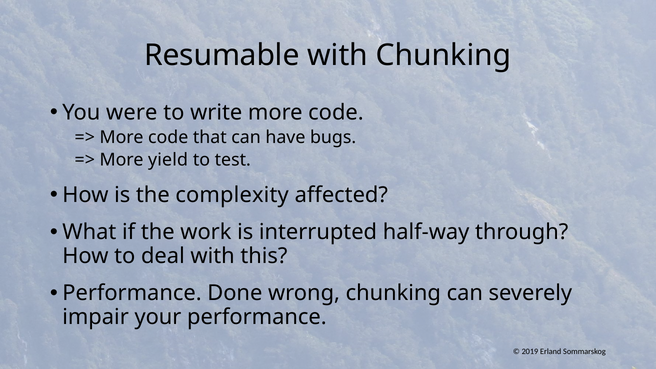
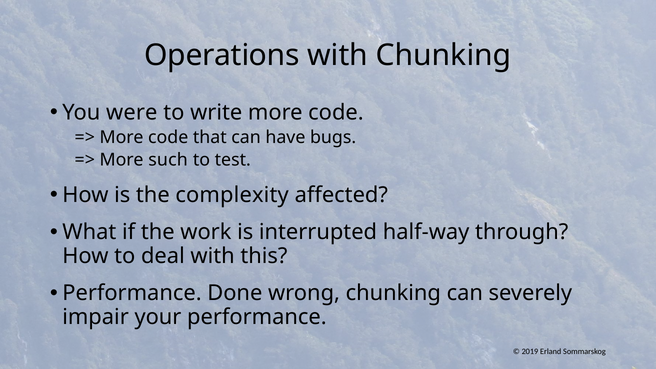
Resumable: Resumable -> Operations (222, 55)
yield: yield -> such (168, 160)
